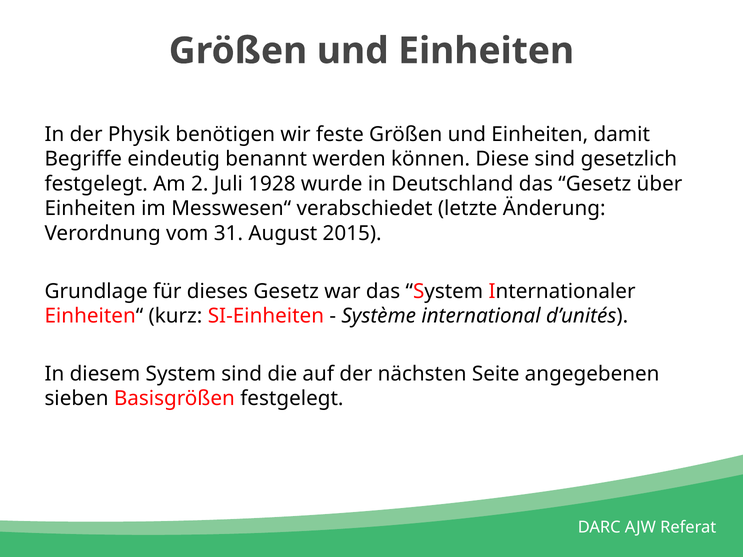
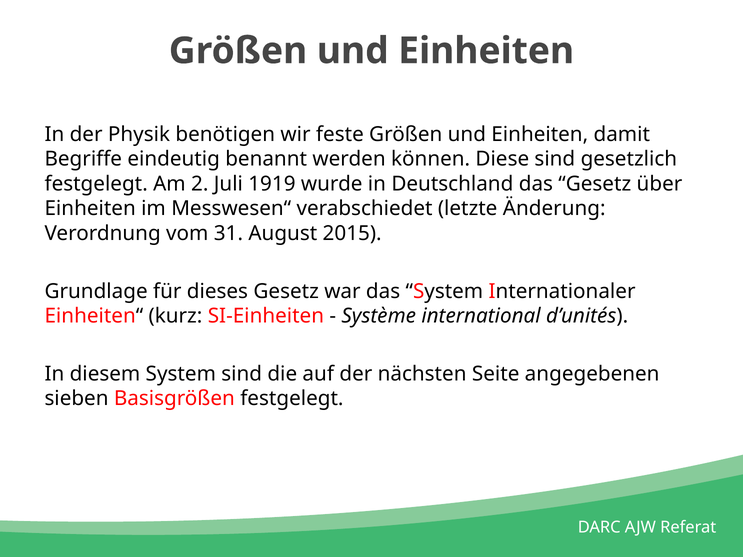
1928: 1928 -> 1919 (272, 184)
